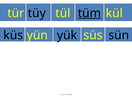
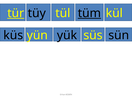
tür underline: none -> present (16, 13)
